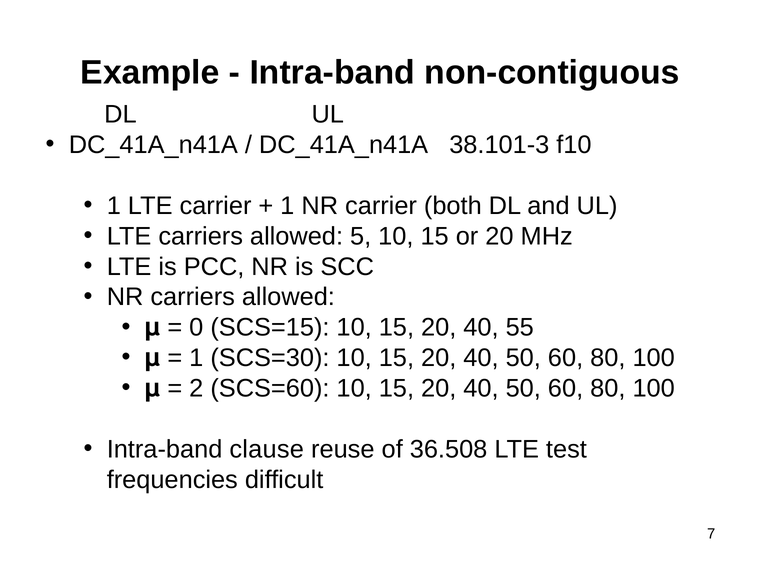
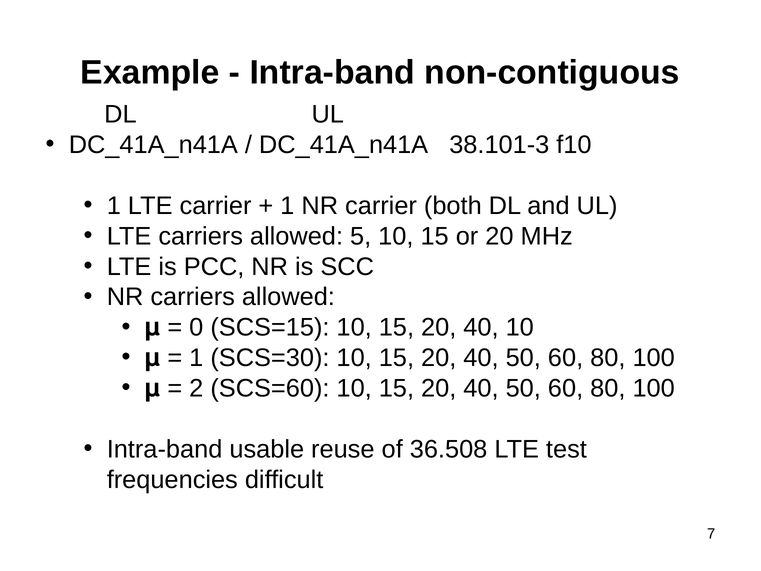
40 55: 55 -> 10 (520, 327)
clause: clause -> usable (267, 449)
